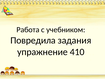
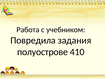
упражнение: упражнение -> полуострове (42, 52)
